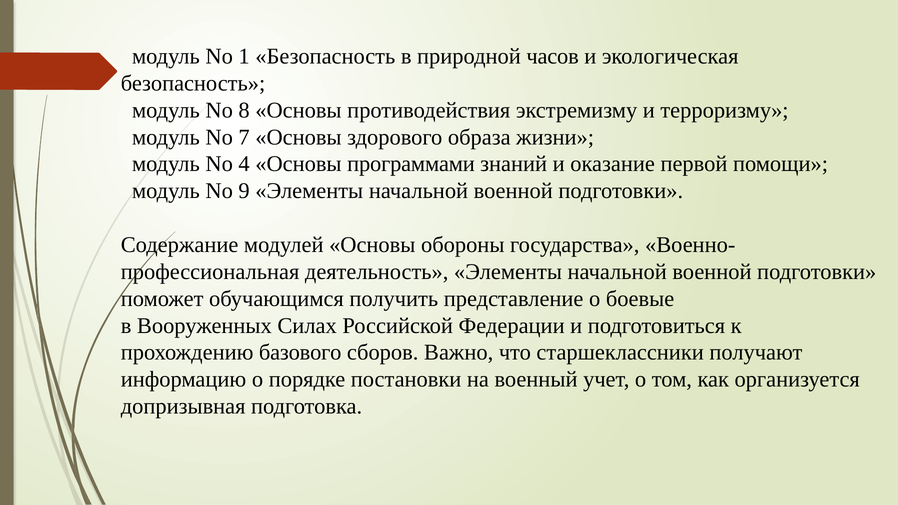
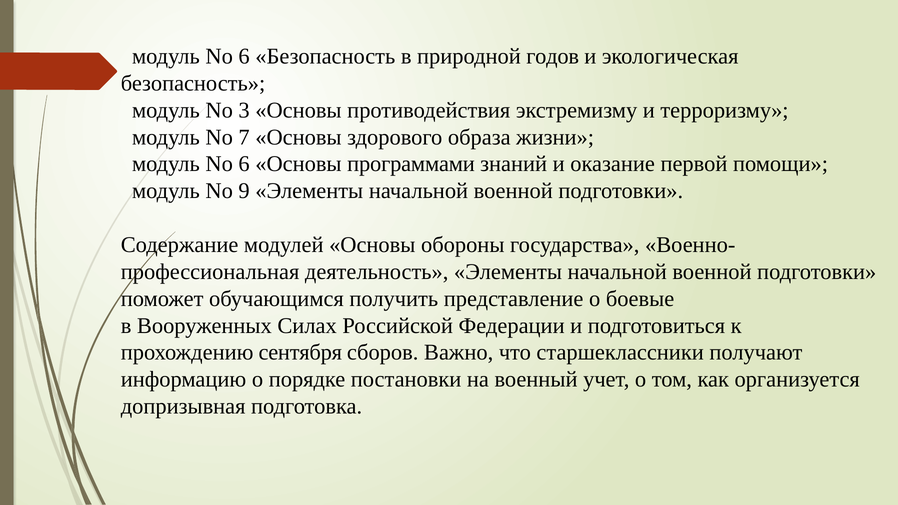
1: 1 -> 6 (244, 56)
часов: часов -> годов (553, 56)
8: 8 -> 3 (244, 110)
4: 4 -> 6 (244, 164)
базового: базового -> сентября (300, 353)
